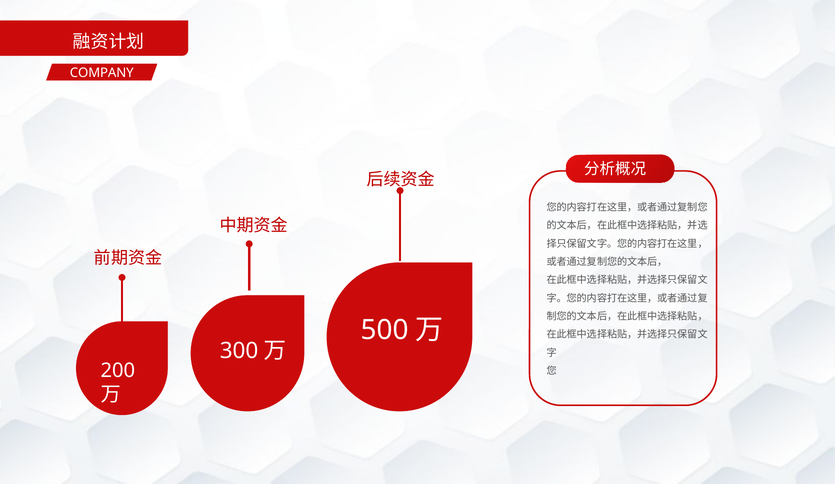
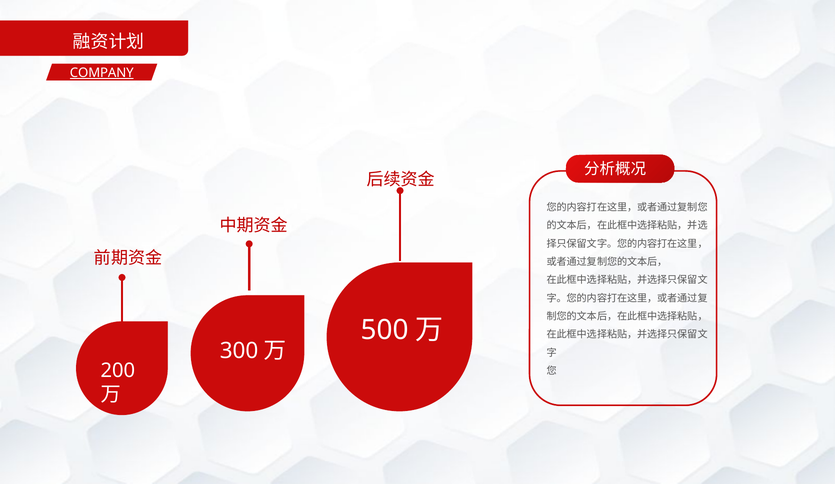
COMPANY underline: none -> present (102, 73)
